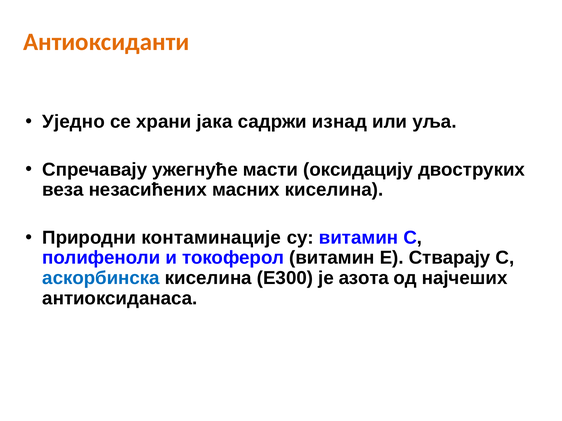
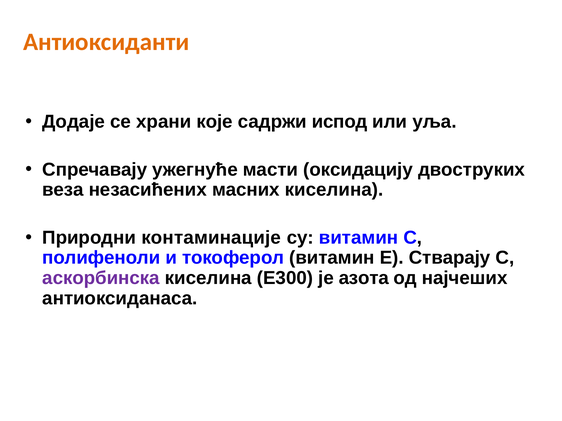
Уједно: Уједно -> Додаје (74, 122)
јака: јака -> које (215, 122)
изнад: изнад -> испод (340, 122)
аскорбинска colour: blue -> purple (101, 278)
